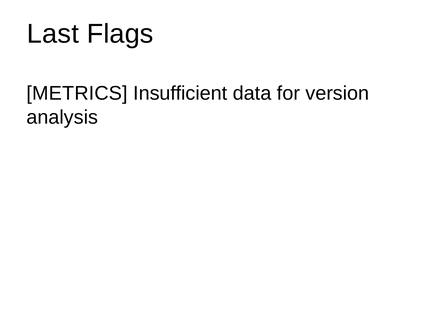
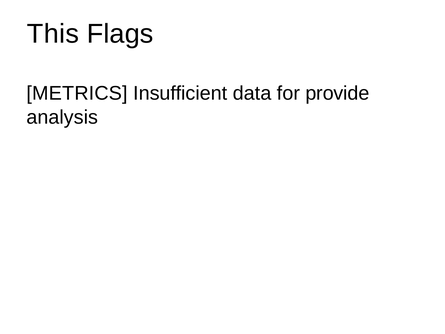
Last: Last -> This (53, 34)
version: version -> provide (337, 93)
